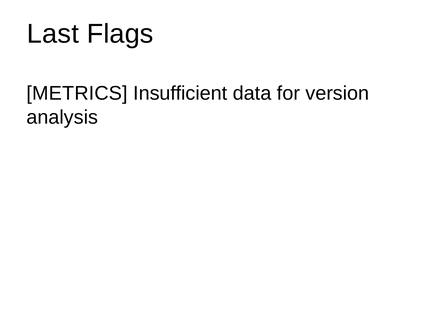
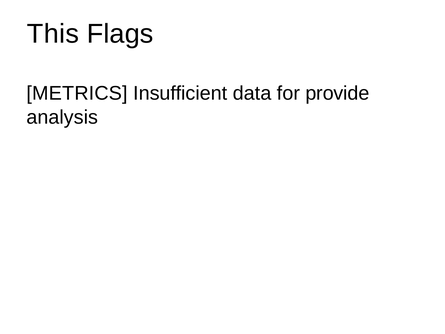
Last: Last -> This (53, 34)
version: version -> provide (337, 93)
